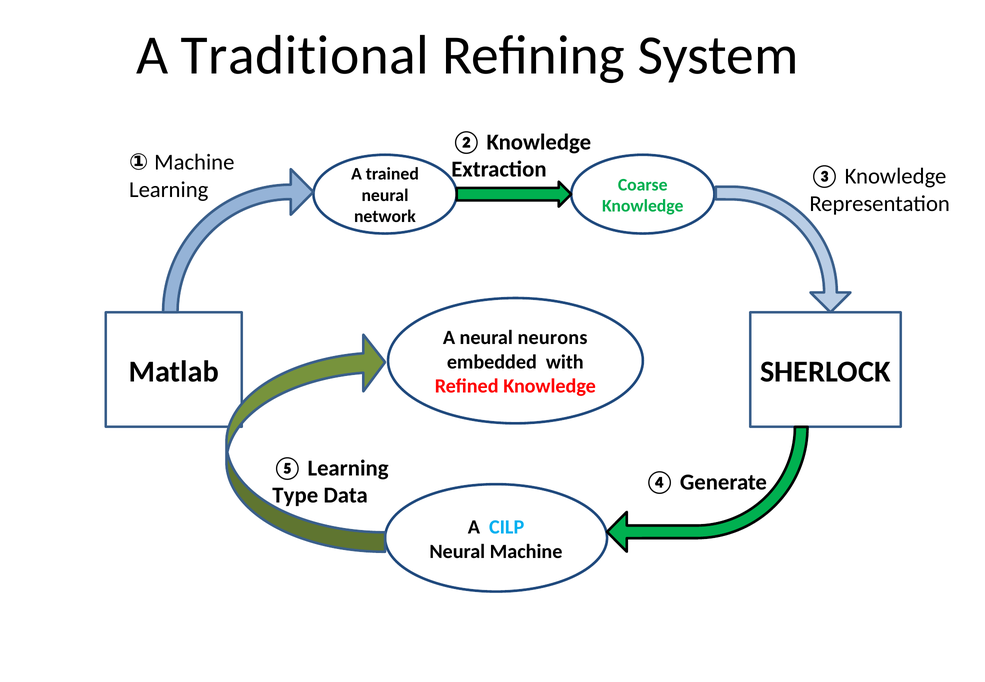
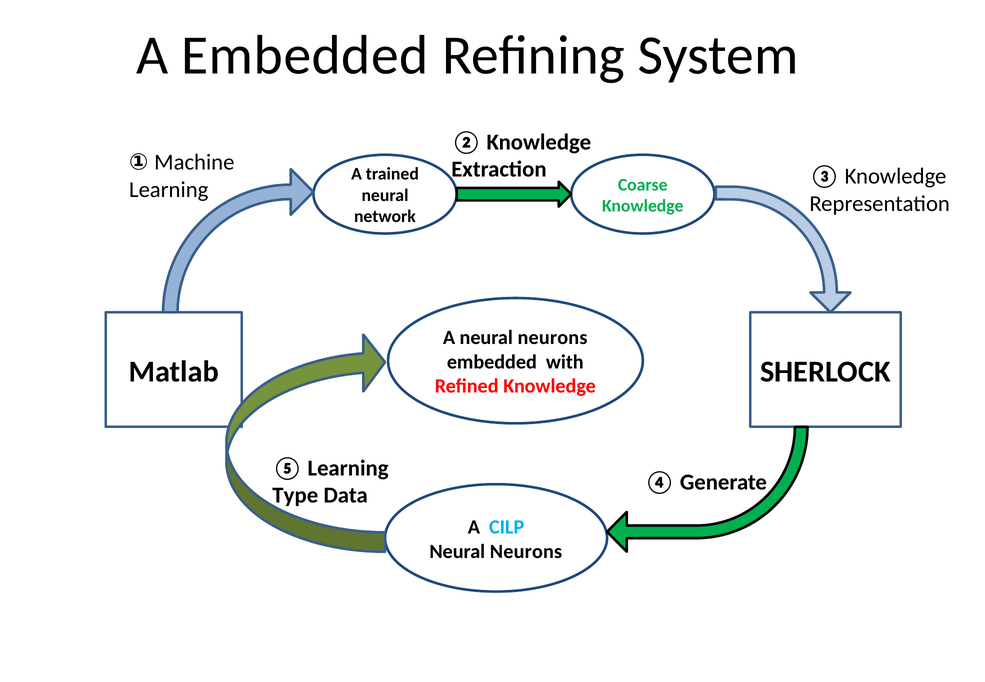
A Traditional: Traditional -> Embedded (305, 55)
Machine: Machine -> Neurons (526, 551)
